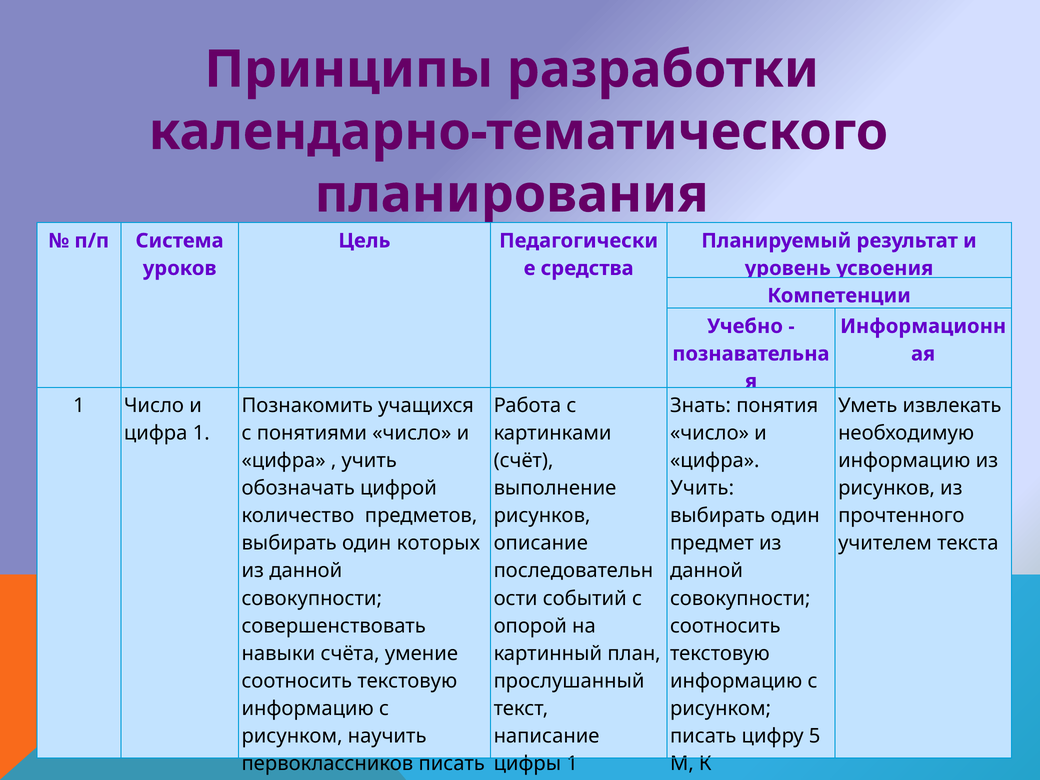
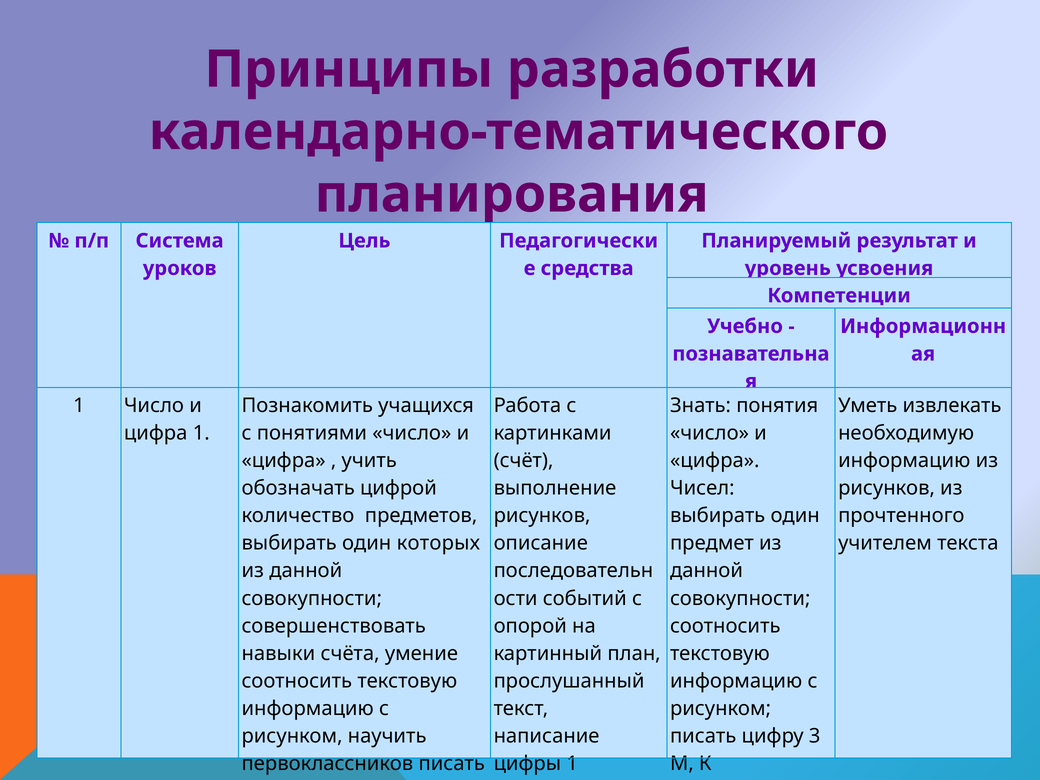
Учить: Учить -> Чисел (702, 488)
5: 5 -> 3 (815, 736)
